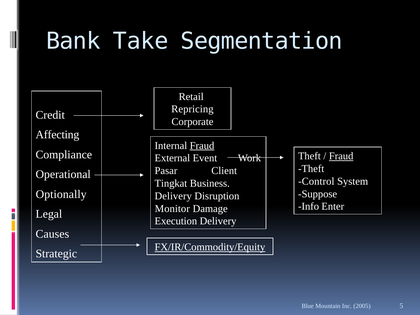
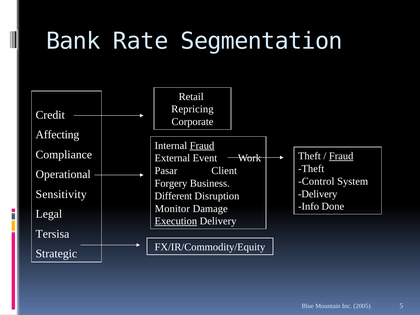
Take: Take -> Rate (141, 41)
Tingkat: Tingkat -> Forgery (171, 183)
Optionally: Optionally -> Sensitivity (61, 194)
Suppose: Suppose -> Delivery (318, 194)
Delivery: Delivery -> Different (173, 196)
Enter: Enter -> Done (333, 206)
Execution underline: none -> present (176, 221)
Causes: Causes -> Tersisa (52, 234)
FX/IR/Commodity/Equity underline: present -> none (210, 247)
